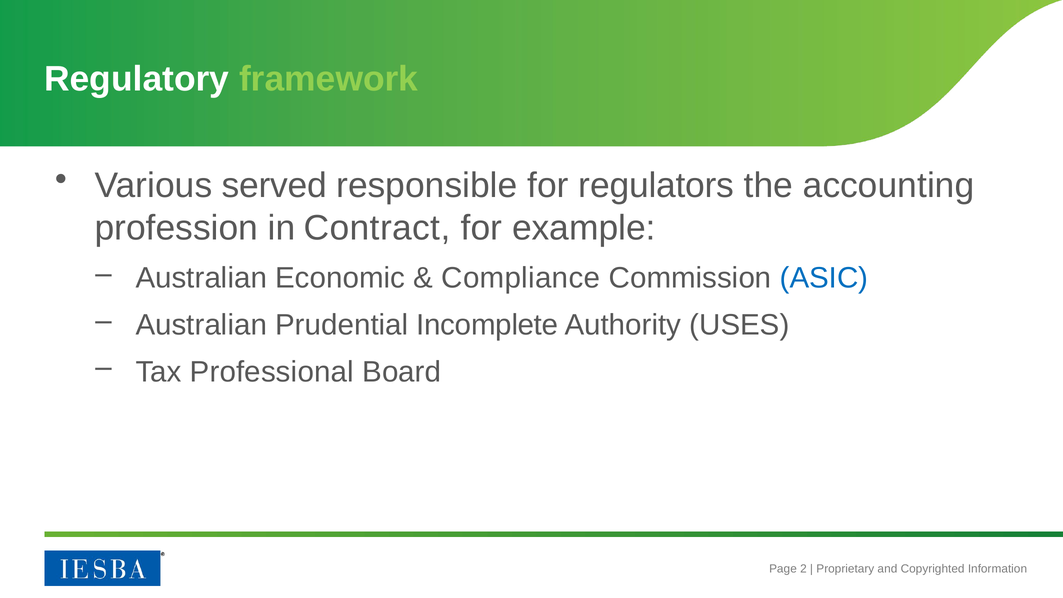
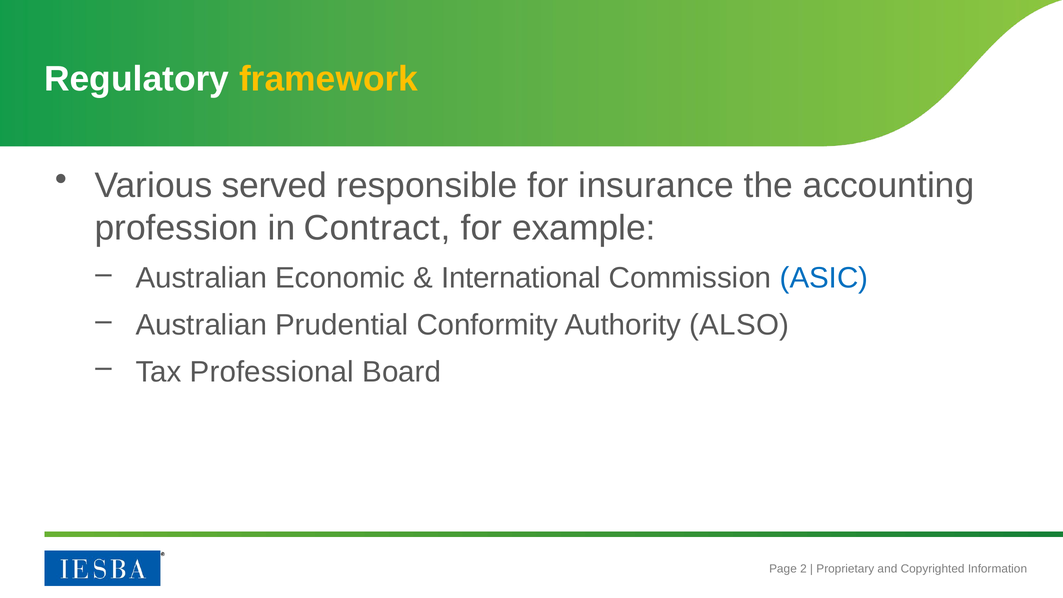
framework colour: light green -> yellow (329, 79)
regulators: regulators -> insurance (656, 186)
Compliance: Compliance -> International (521, 278)
Incomplete: Incomplete -> Conformity (487, 325)
USES: USES -> ALSO (739, 325)
